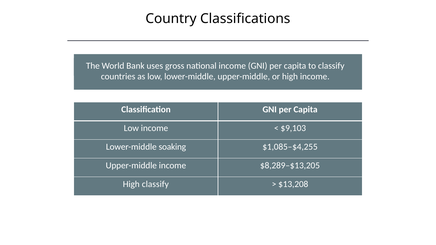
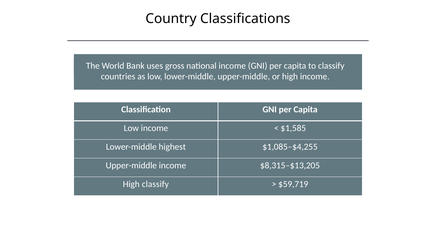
$9,103: $9,103 -> $1,585 (293, 128)
soaking: soaking -> highest (172, 147)
$8,289–$13,205: $8,289–$13,205 -> $8,315–$13,205 (290, 166)
$13,208: $13,208 -> $59,719 (293, 184)
